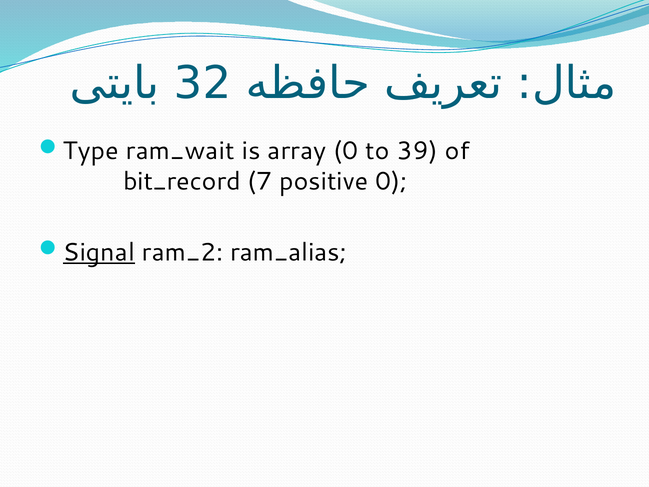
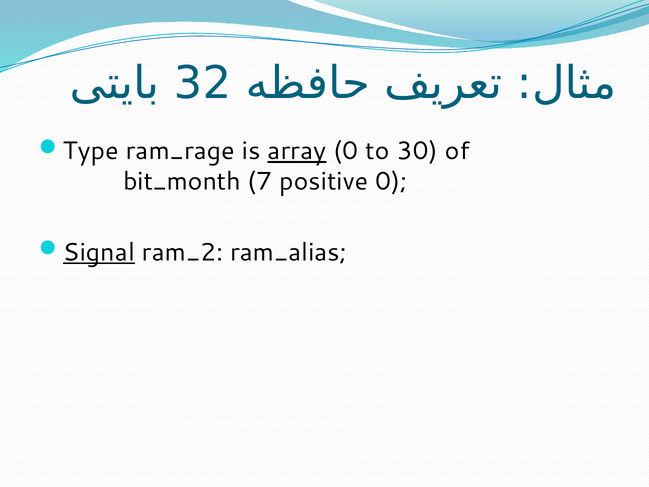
ram_wait: ram_wait -> ram_rage (180, 151)
array underline: none -> present (297, 151)
39: 39 -> 30 (417, 151)
bit_record: bit_record -> bit_month (182, 181)
